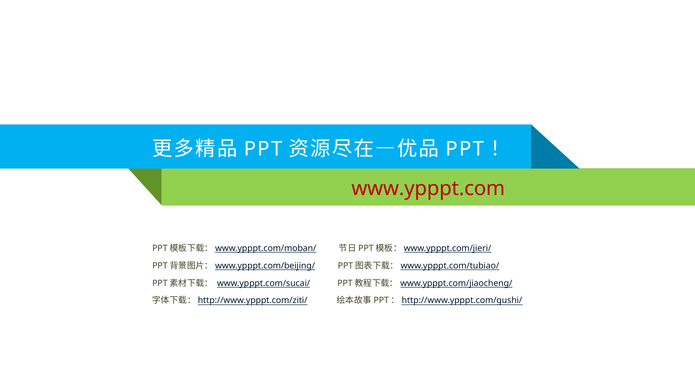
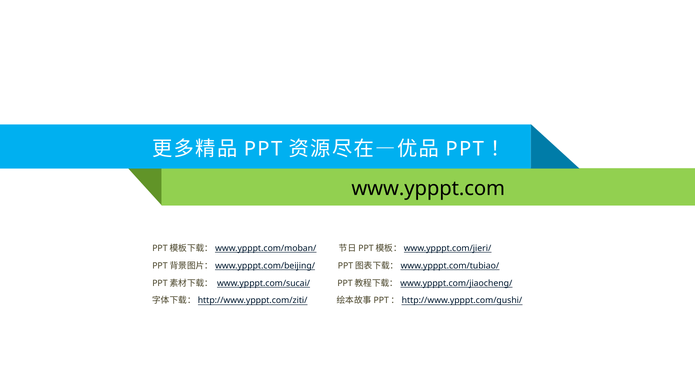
www.ypppt.com colour: red -> black (428, 188)
